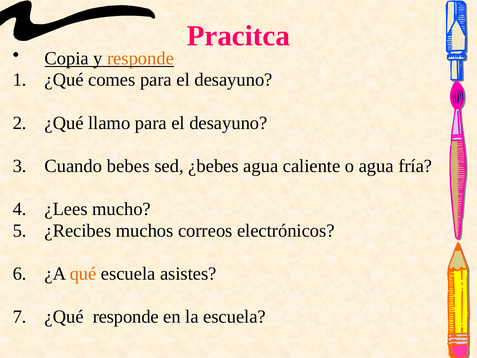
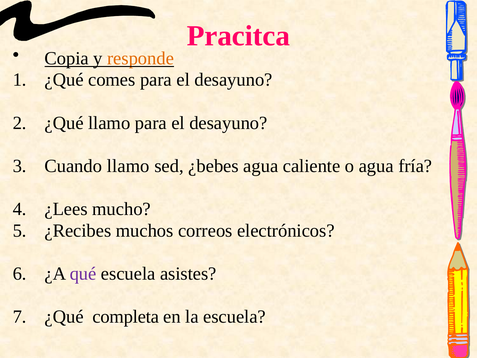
Cuando bebes: bebes -> llamo (128, 166)
qué colour: orange -> purple (83, 274)
¿Qué responde: responde -> completa (126, 317)
